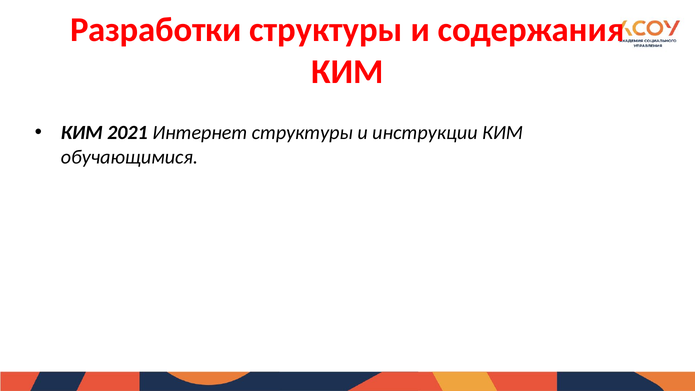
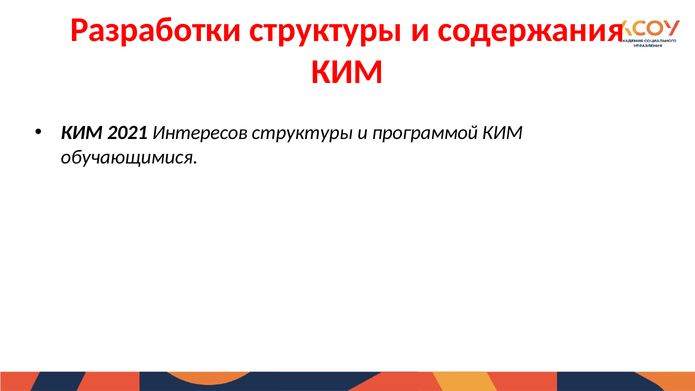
Интернет: Интернет -> Интересов (200, 133)
инструкции: инструкции -> программой (425, 133)
